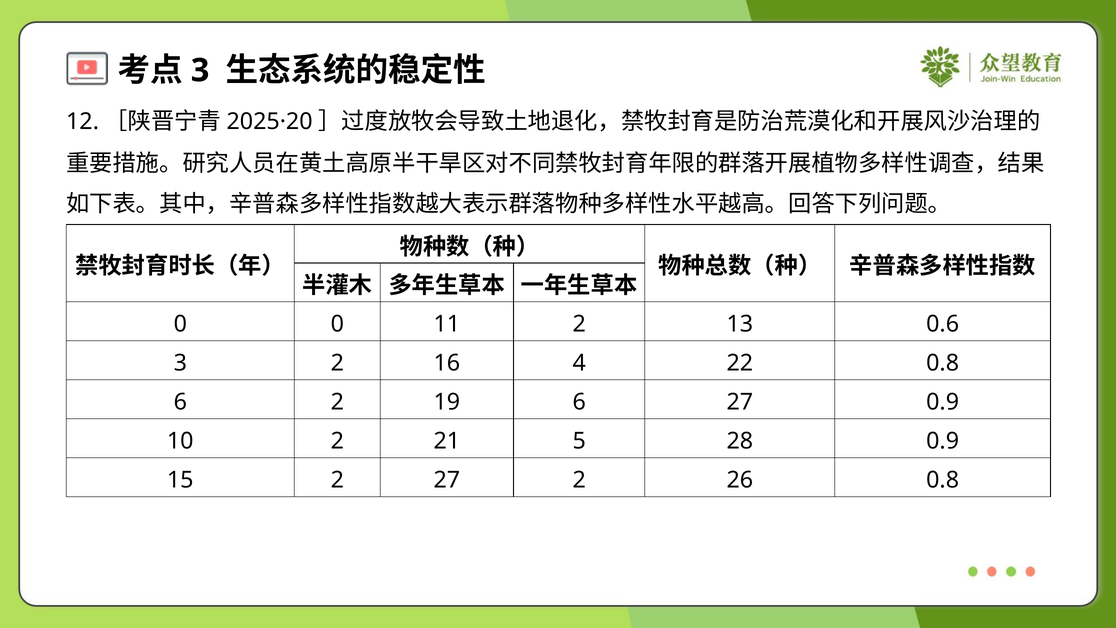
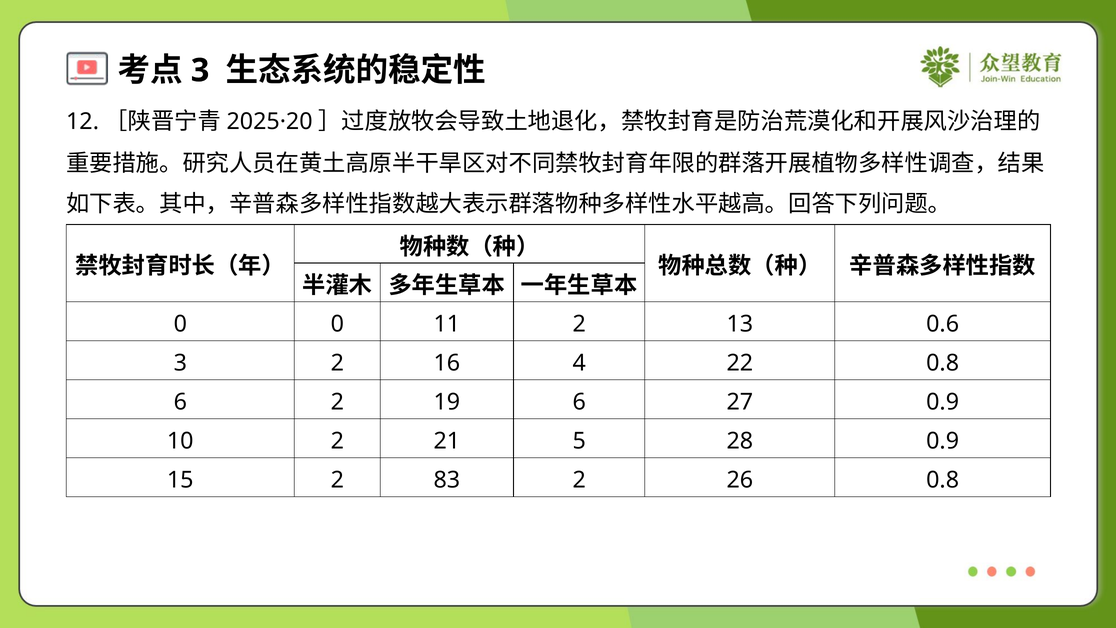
2 27: 27 -> 83 (447, 480)
